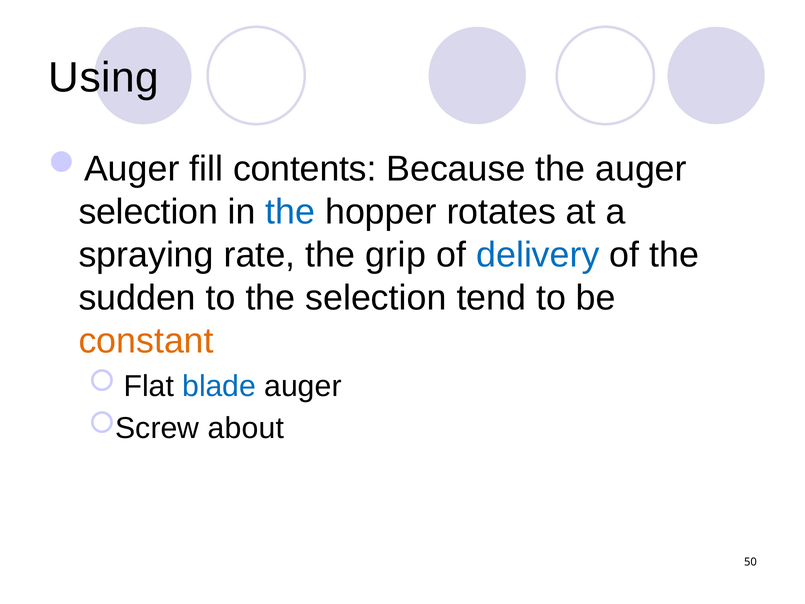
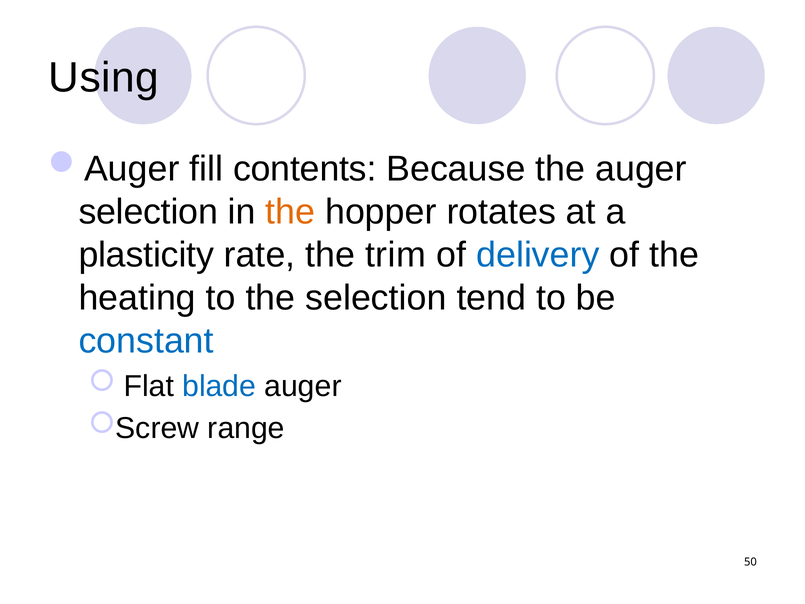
the colour: blue -> orange (290, 212)
spraying: spraying -> plasticity (146, 255)
grip: grip -> trim (396, 255)
sudden: sudden -> heating (137, 298)
constant colour: orange -> blue (146, 341)
about: about -> range (246, 428)
